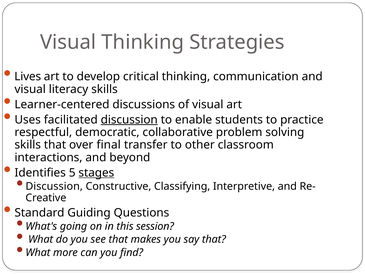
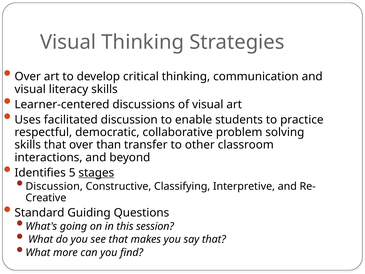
Lives: Lives -> Over (28, 77)
discussion underline: present -> none (129, 120)
final: final -> than (109, 145)
